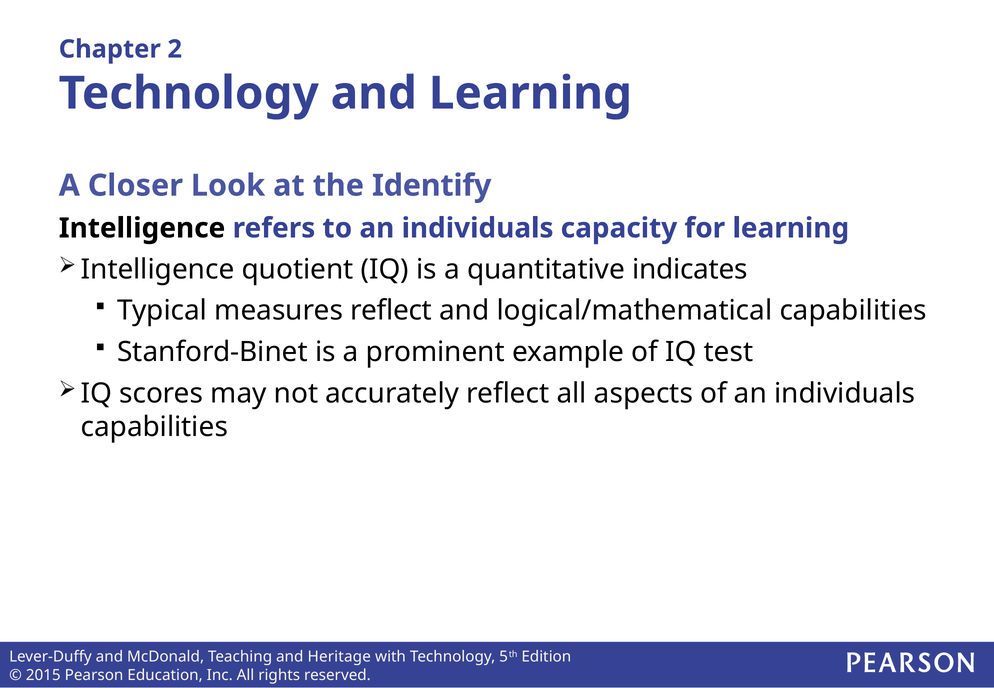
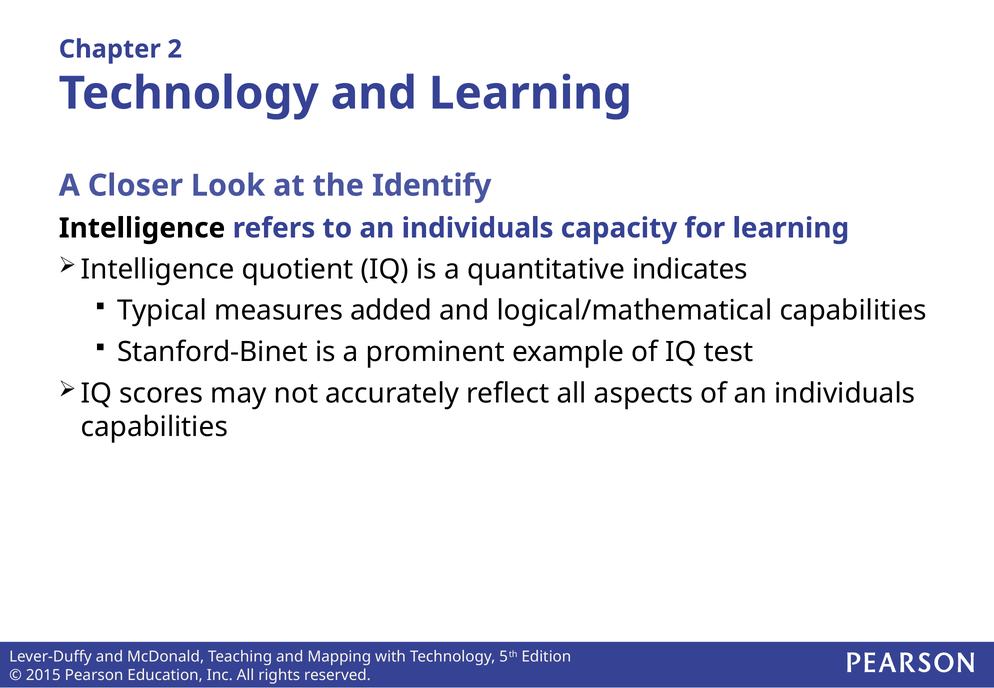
measures reflect: reflect -> added (391, 311)
Heritage: Heritage -> Mapping (339, 657)
